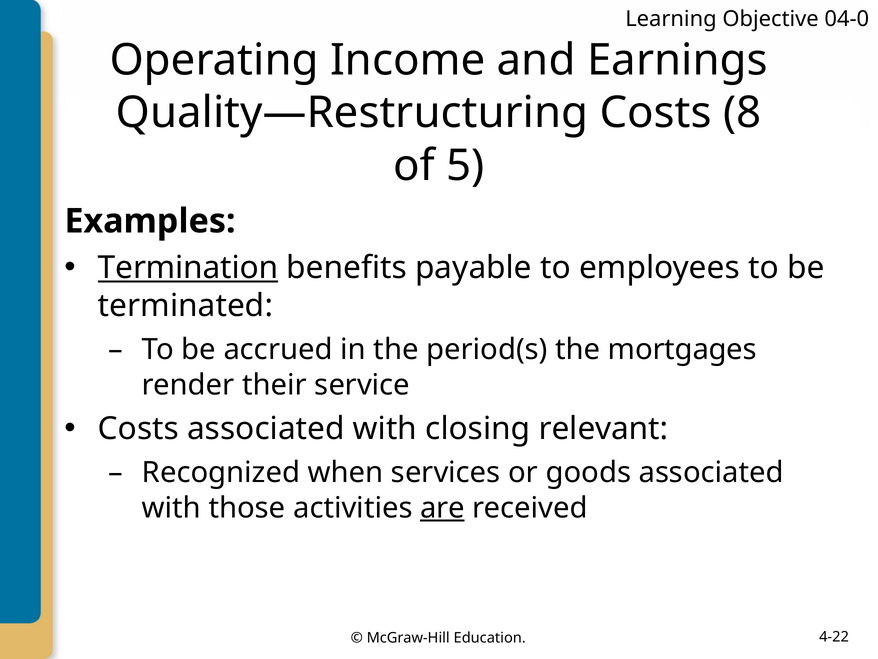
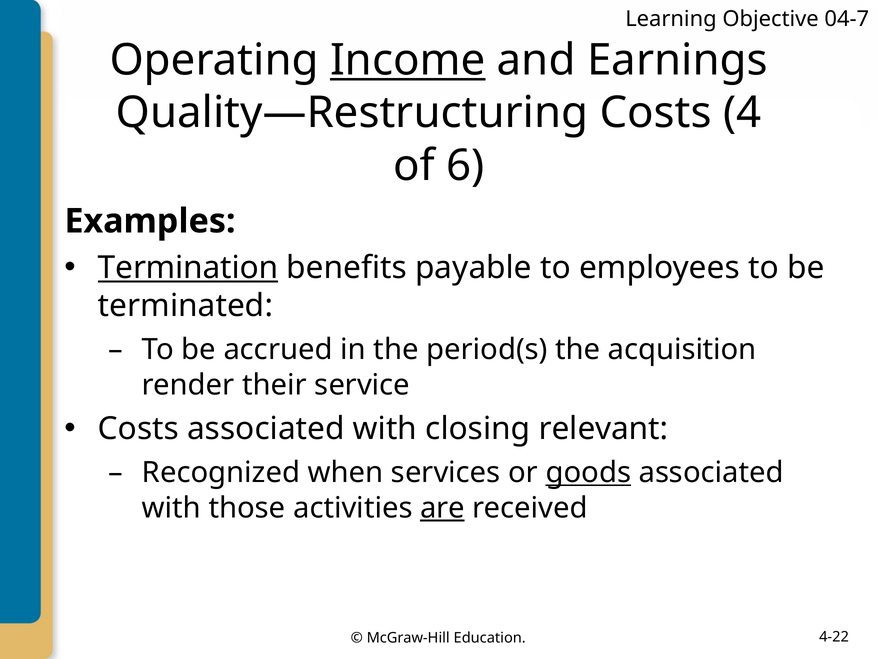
04-0: 04-0 -> 04-7 (847, 19)
Income underline: none -> present (408, 60)
8: 8 -> 4 (742, 113)
5: 5 -> 6 (465, 166)
mortgages: mortgages -> acquisition (682, 349)
goods underline: none -> present (588, 472)
